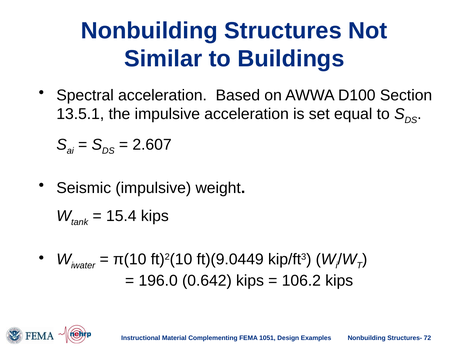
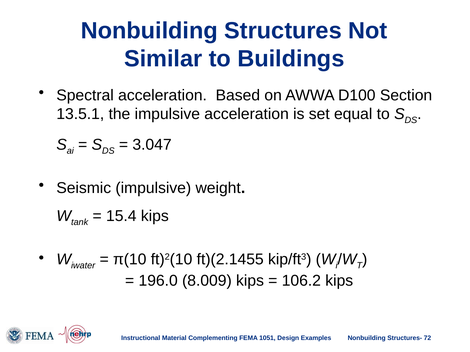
2.607: 2.607 -> 3.047 (152, 145)
ft)(9.0449: ft)(9.0449 -> ft)(2.1455 (230, 260)
0.642: 0.642 -> 8.009 (207, 281)
